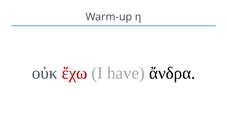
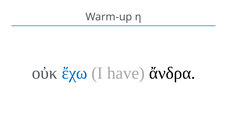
ἔχω colour: red -> blue (74, 73)
